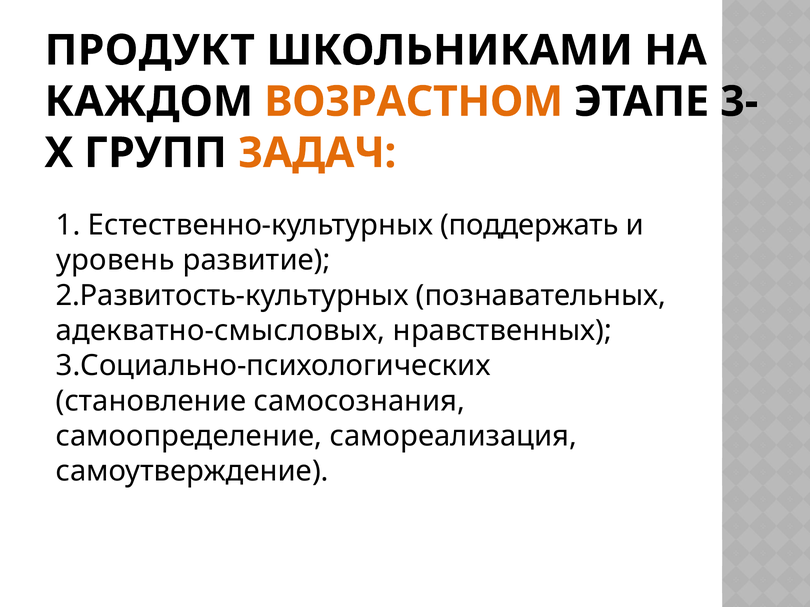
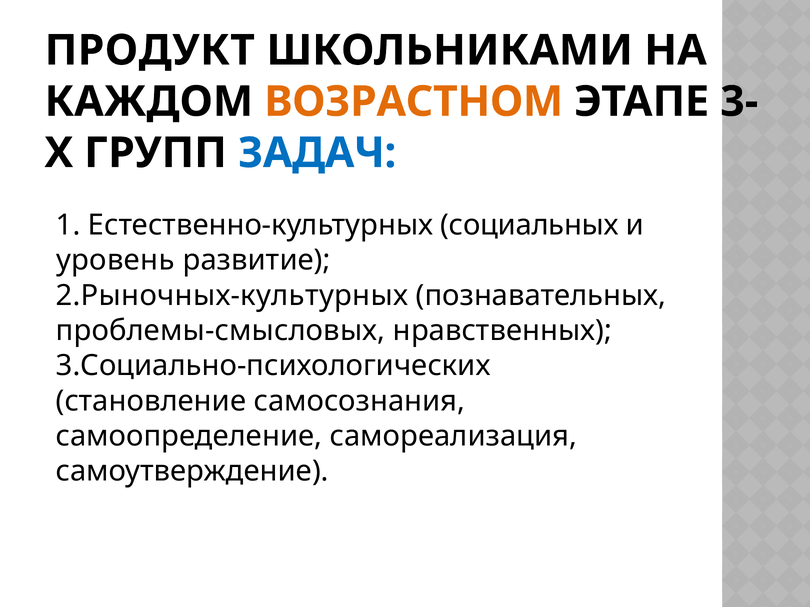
ЗАДАЧ colour: orange -> blue (317, 153)
поддержать: поддержать -> социальных (530, 225)
2.Развитость-культурных: 2.Развитость-культурных -> 2.Рыночных-культурных (232, 296)
адекватно-смысловых: адекватно-смысловых -> проблемы-смысловых (221, 331)
